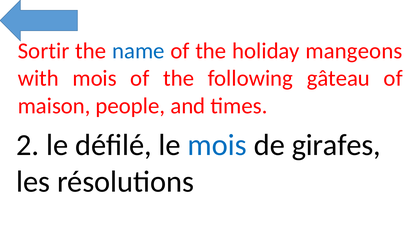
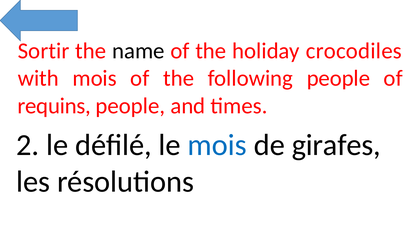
name colour: blue -> black (138, 51)
mangeons: mangeons -> crocodiles (354, 51)
following gâteau: gâteau -> people (338, 78)
maison: maison -> requins (54, 106)
